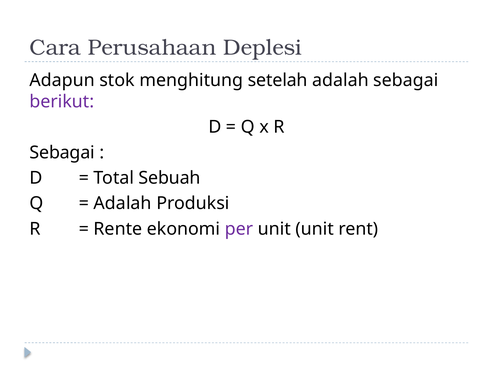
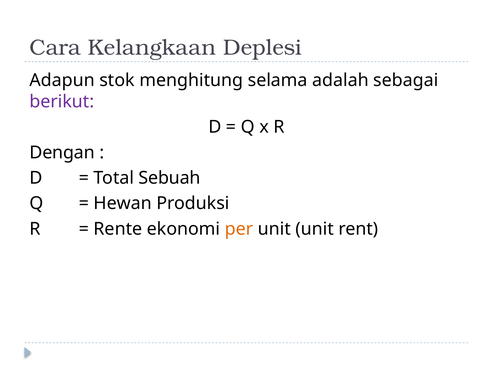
Perusahaan: Perusahaan -> Kelangkaan (152, 48)
setelah: setelah -> selama (278, 80)
Sebagai: Sebagai -> Dengan (62, 152)
Adalah: Adalah -> Hewan (123, 203)
per colour: purple -> orange (239, 229)
